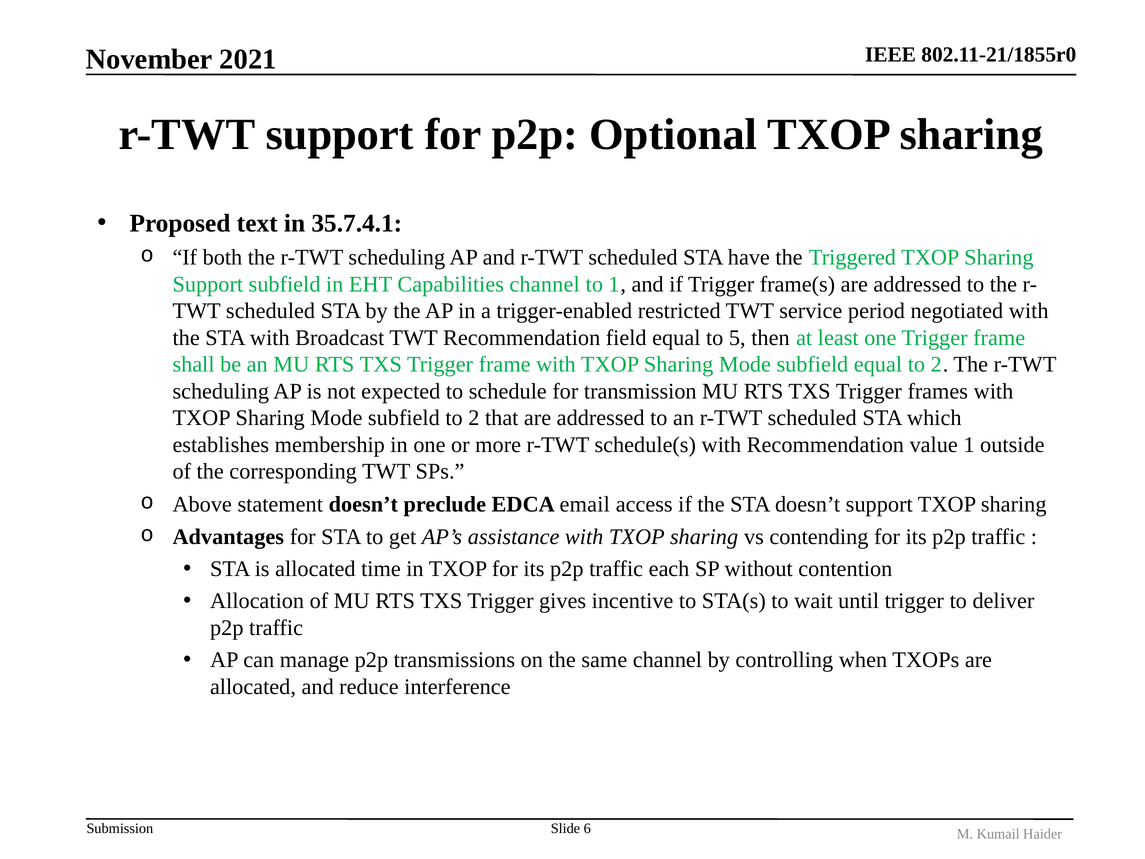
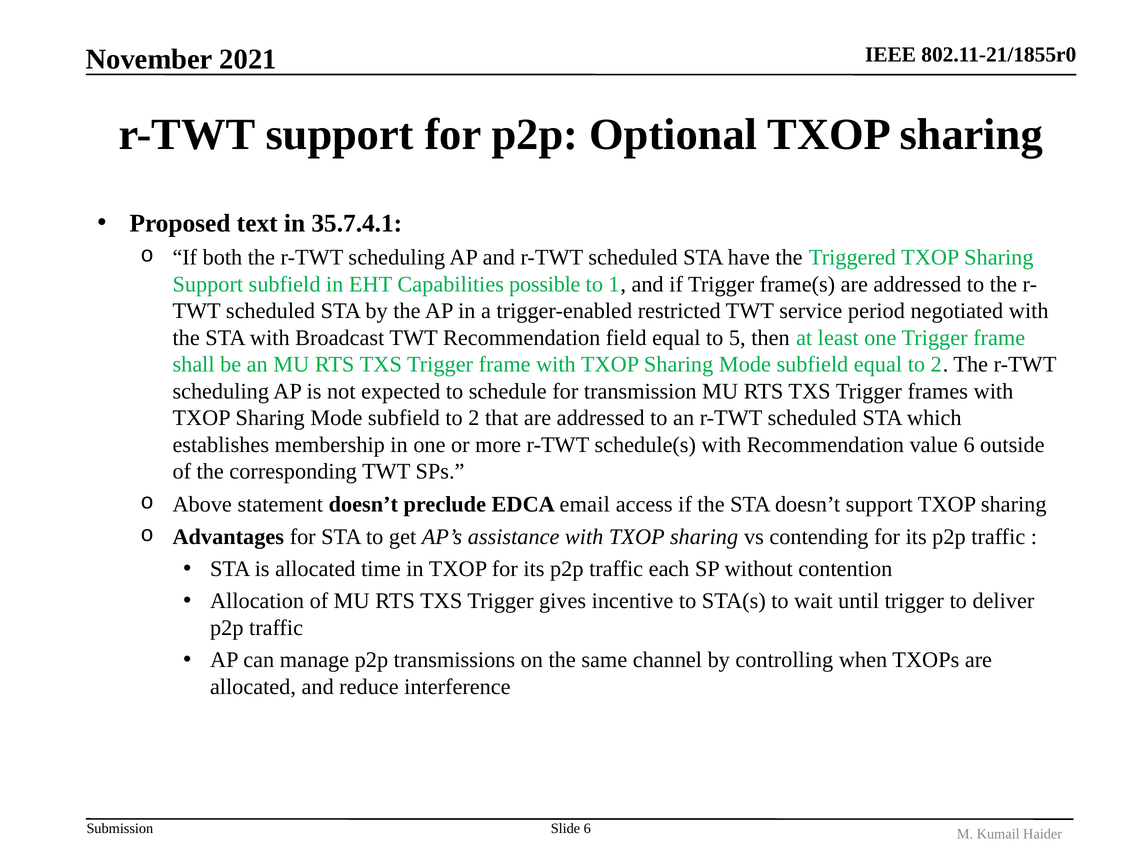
Capabilities channel: channel -> possible (545, 284)
value 1: 1 -> 6 (969, 445)
